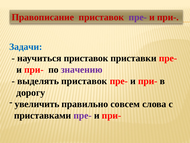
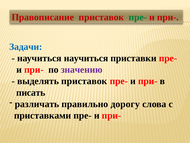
пре- colour: purple -> green (138, 17)
научиться приставок: приставок -> научиться (86, 58)
дорогу: дорогу -> писать (31, 92)
увеличить: увеличить -> различать (37, 104)
совсем: совсем -> дорогу (125, 104)
пре- colour: purple -> black (83, 115)
